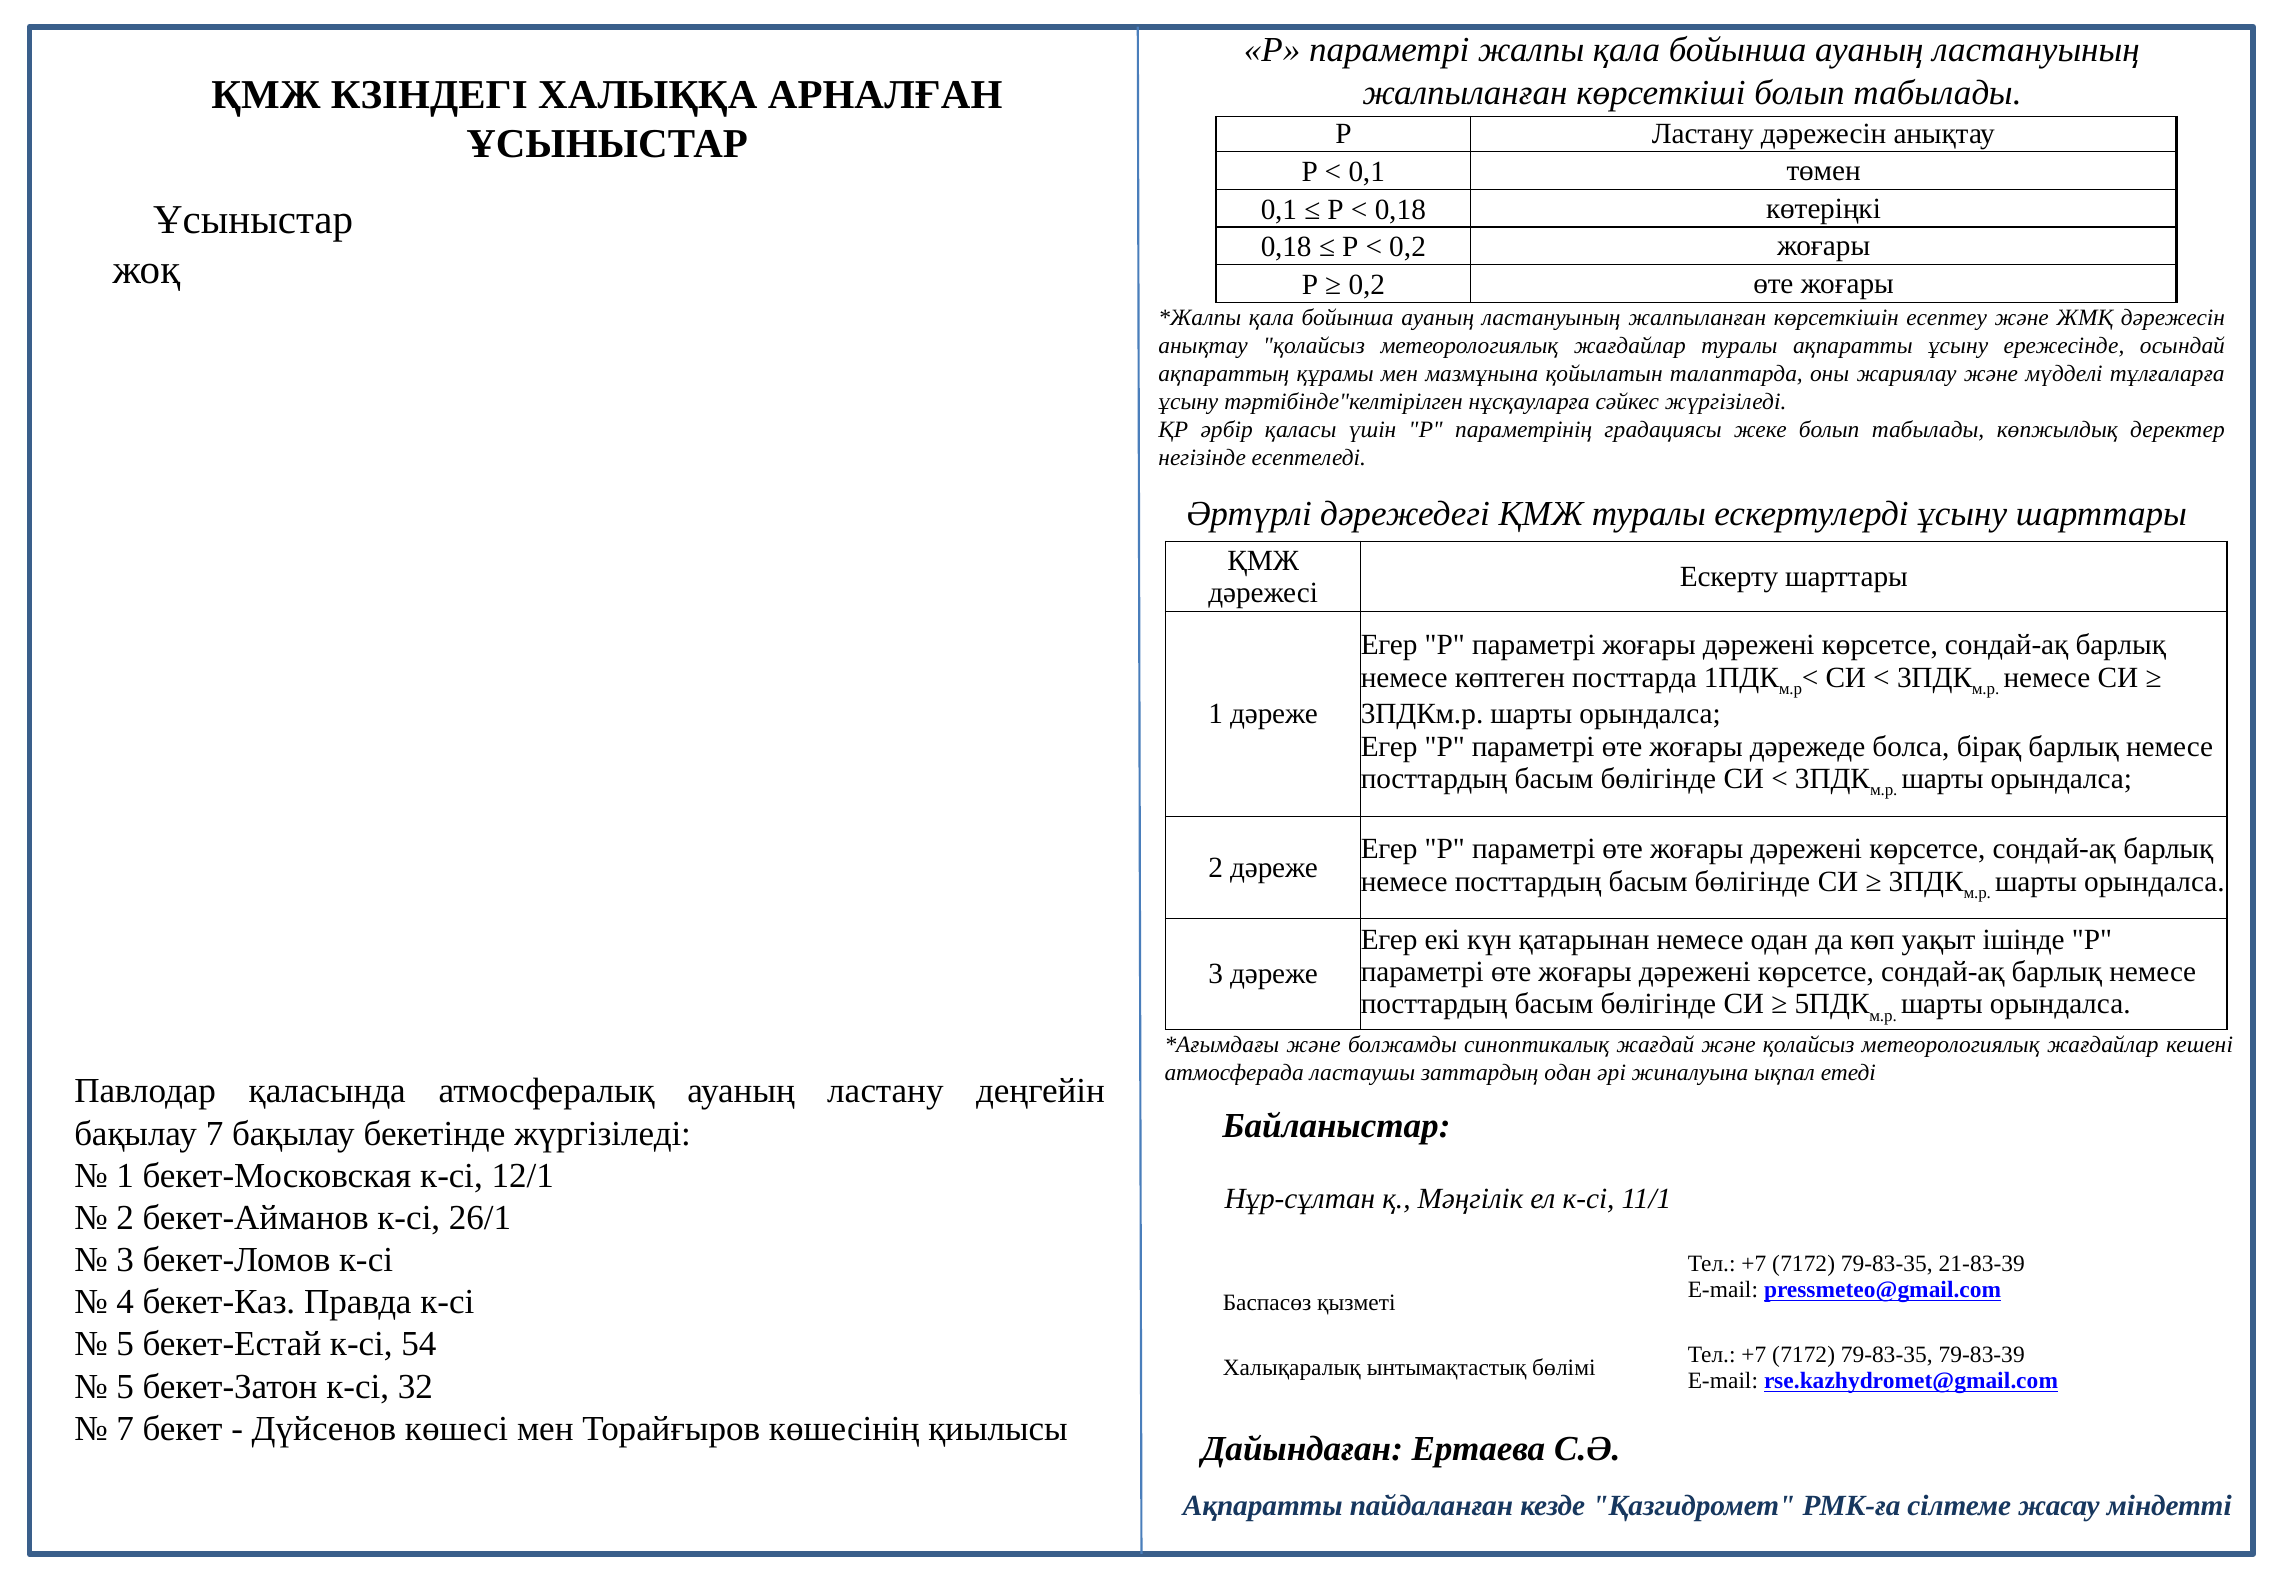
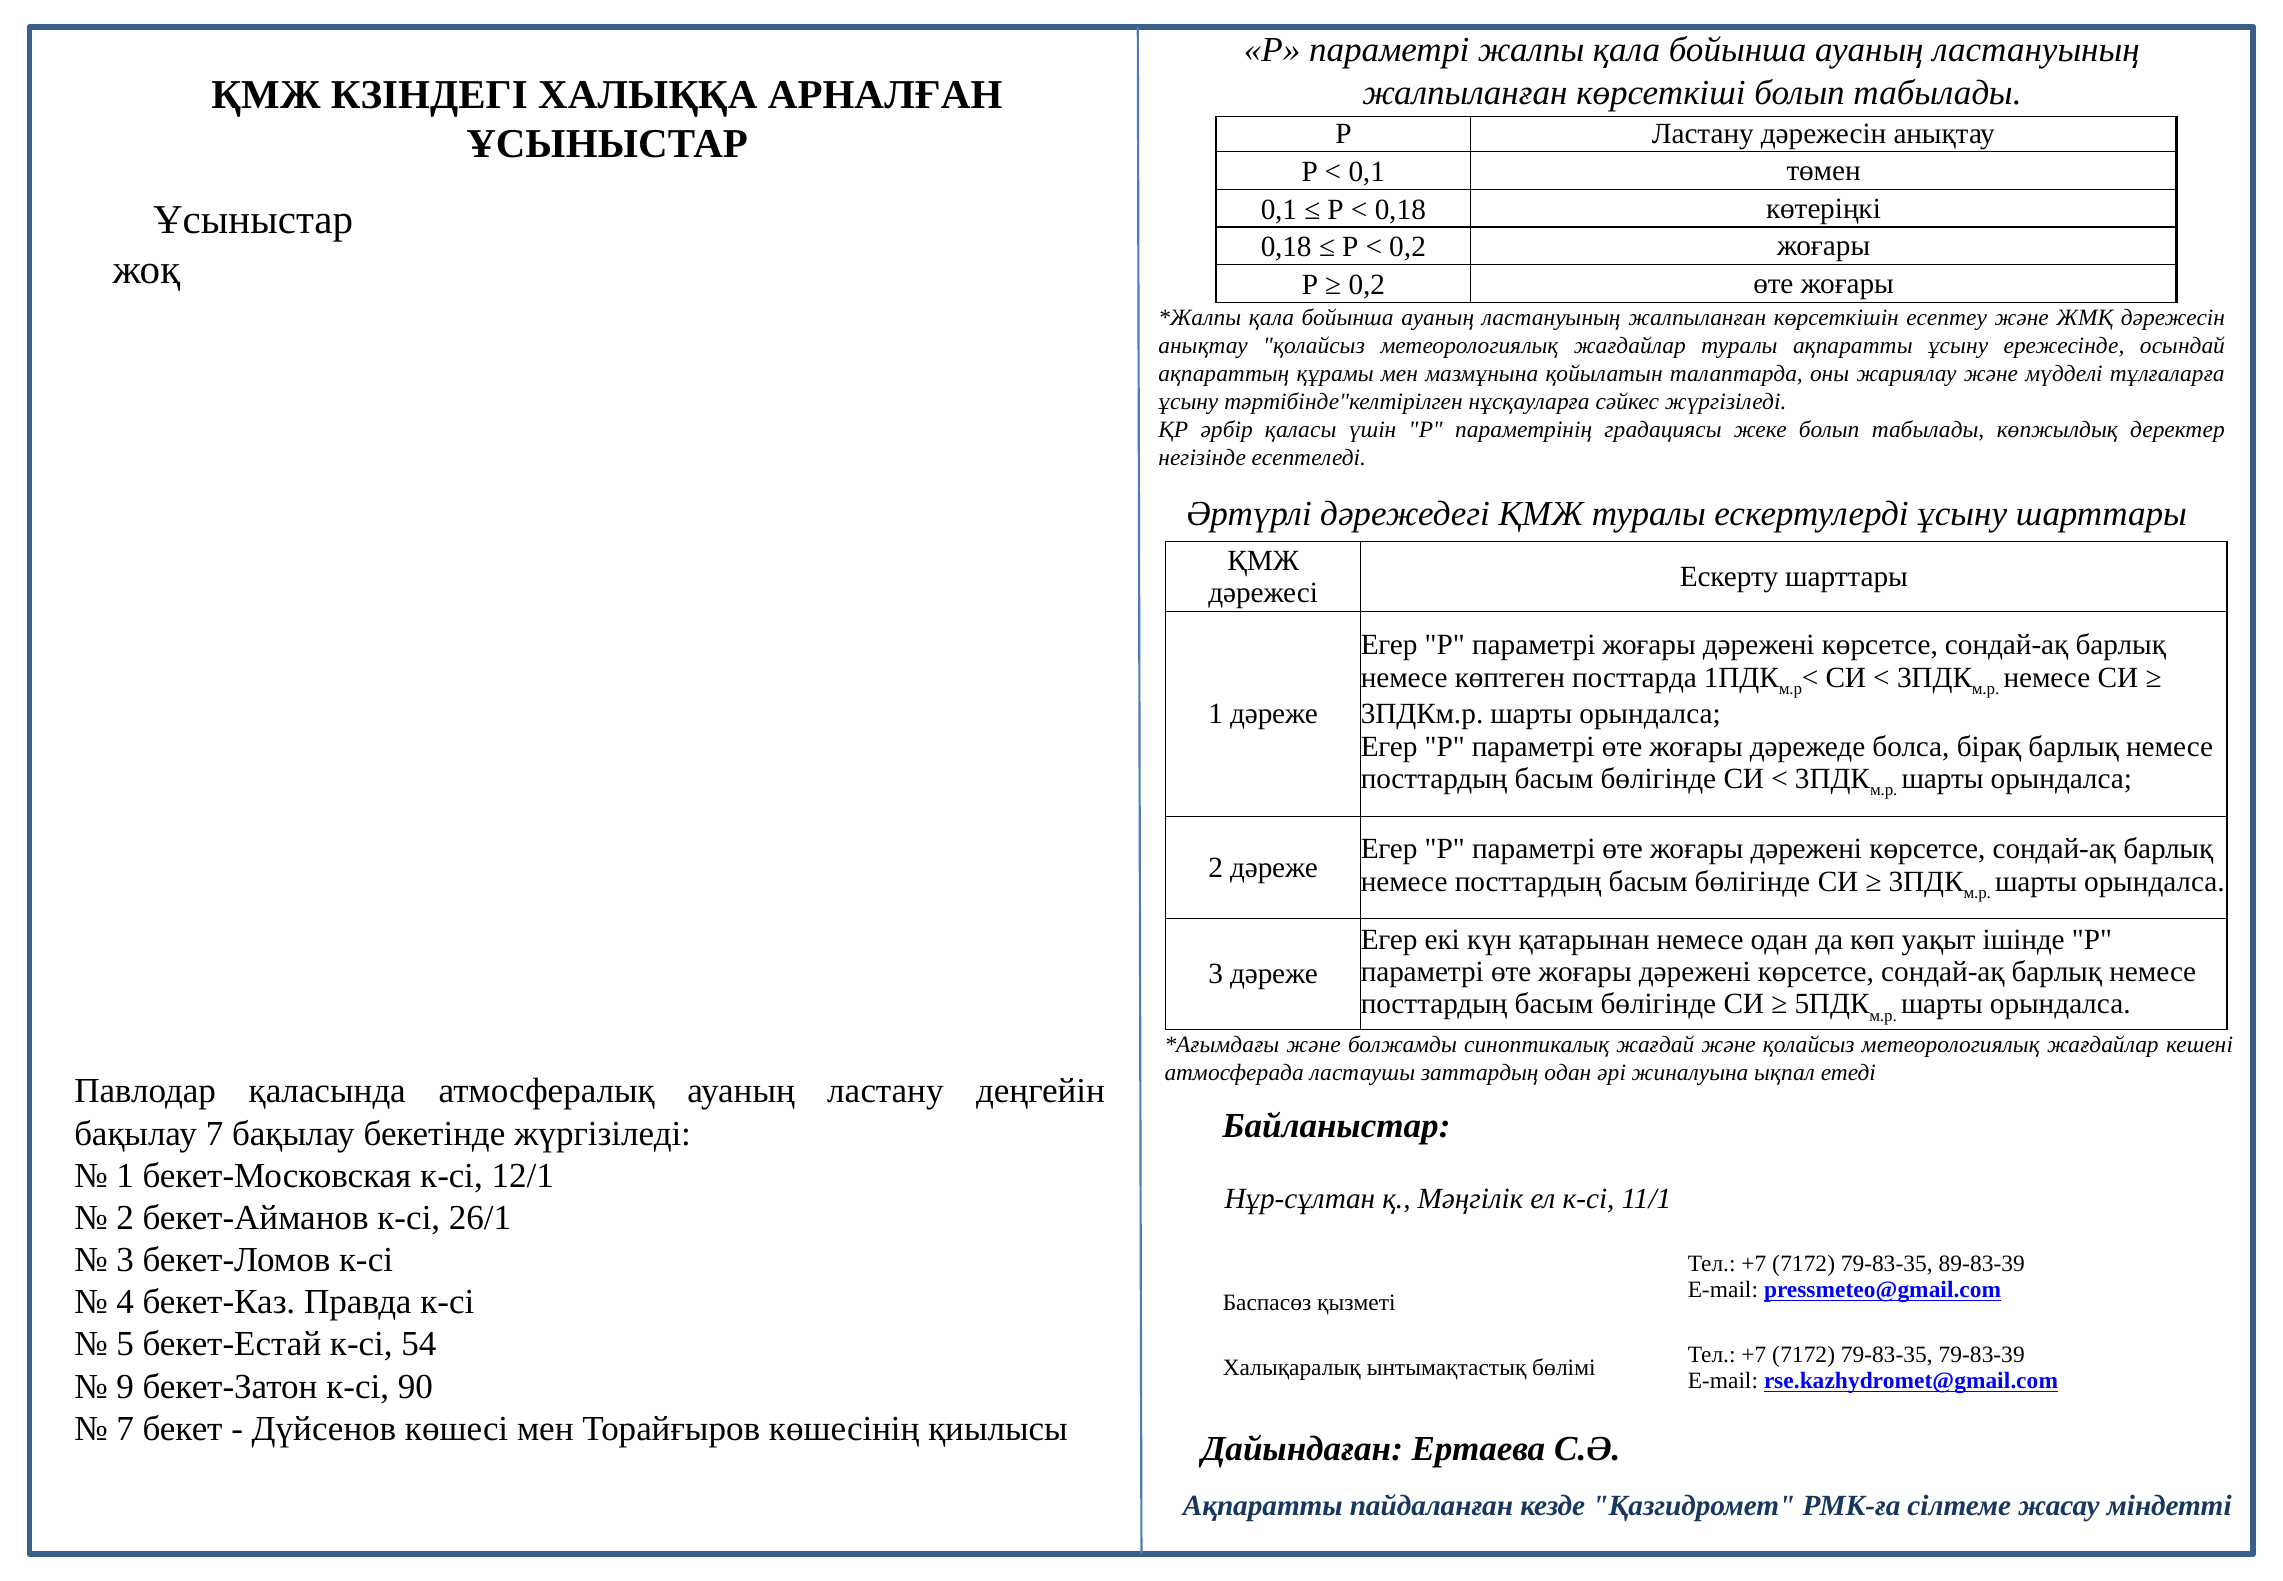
21-83-39: 21-83-39 -> 89-83-39 (1982, 1263)
5: 5 -> 9 (125, 1386)
32: 32 -> 90 (415, 1386)
